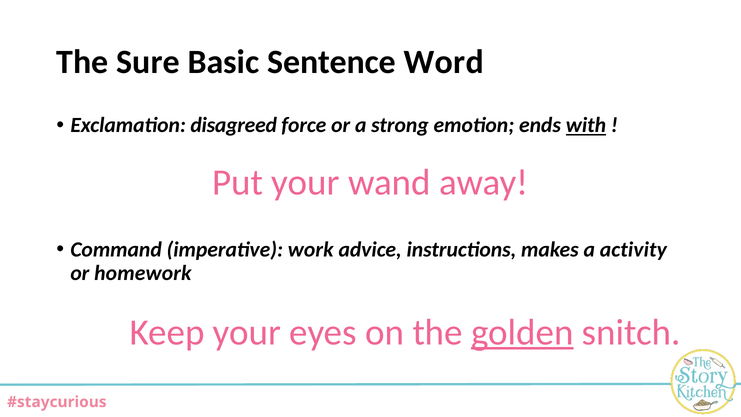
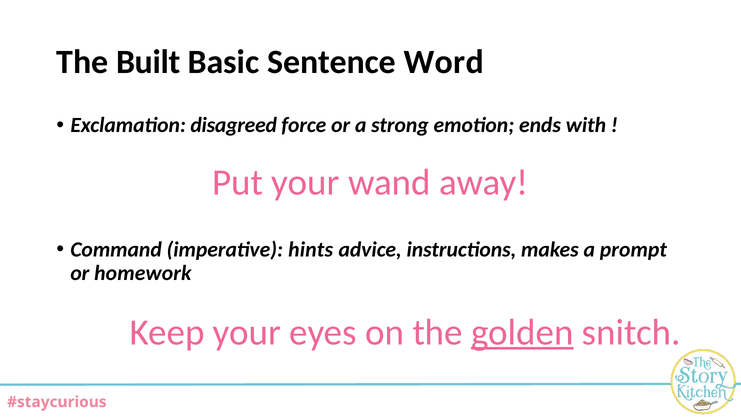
Sure: Sure -> Built (148, 62)
with underline: present -> none (586, 125)
work: work -> hints (311, 250)
activity: activity -> prompt (633, 250)
